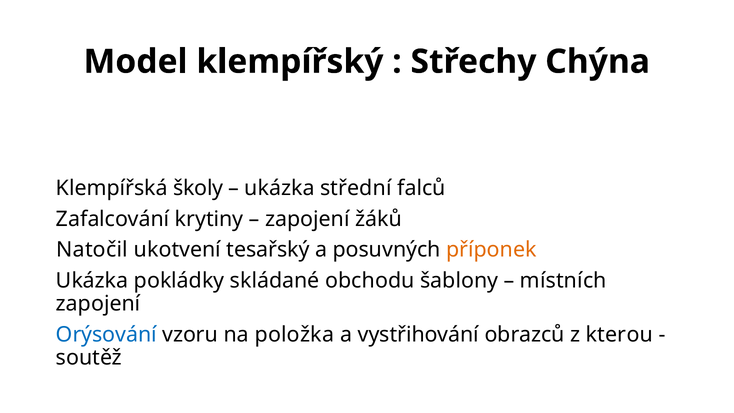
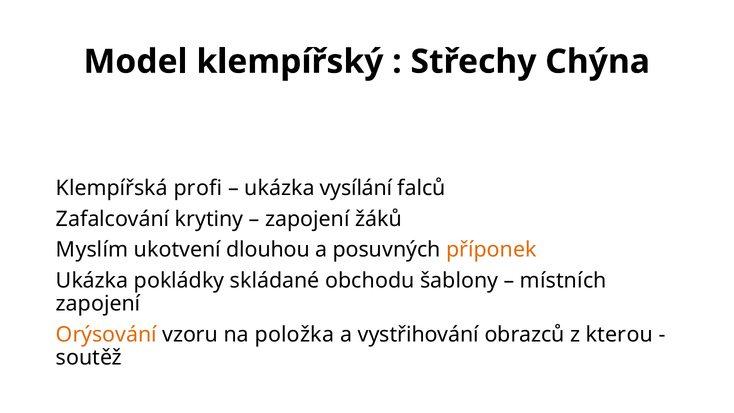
školy: školy -> profi (198, 188)
střední: střední -> vysílání (356, 188)
Natočil: Natočil -> Myslím (92, 250)
tesařský: tesařský -> dlouhou (268, 250)
Orýsování colour: blue -> orange (106, 334)
